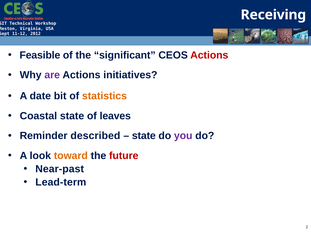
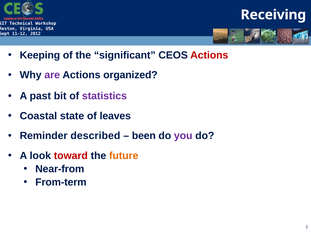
Feasible: Feasible -> Keeping (40, 55)
initiatives: initiatives -> organized (130, 75)
date: date -> past (40, 96)
statistics colour: orange -> purple (104, 96)
state: state -> been (144, 136)
toward colour: orange -> red (71, 156)
future colour: red -> orange (124, 156)
Near-past: Near-past -> Near-from (60, 169)
Lead-term: Lead-term -> From-term (61, 182)
